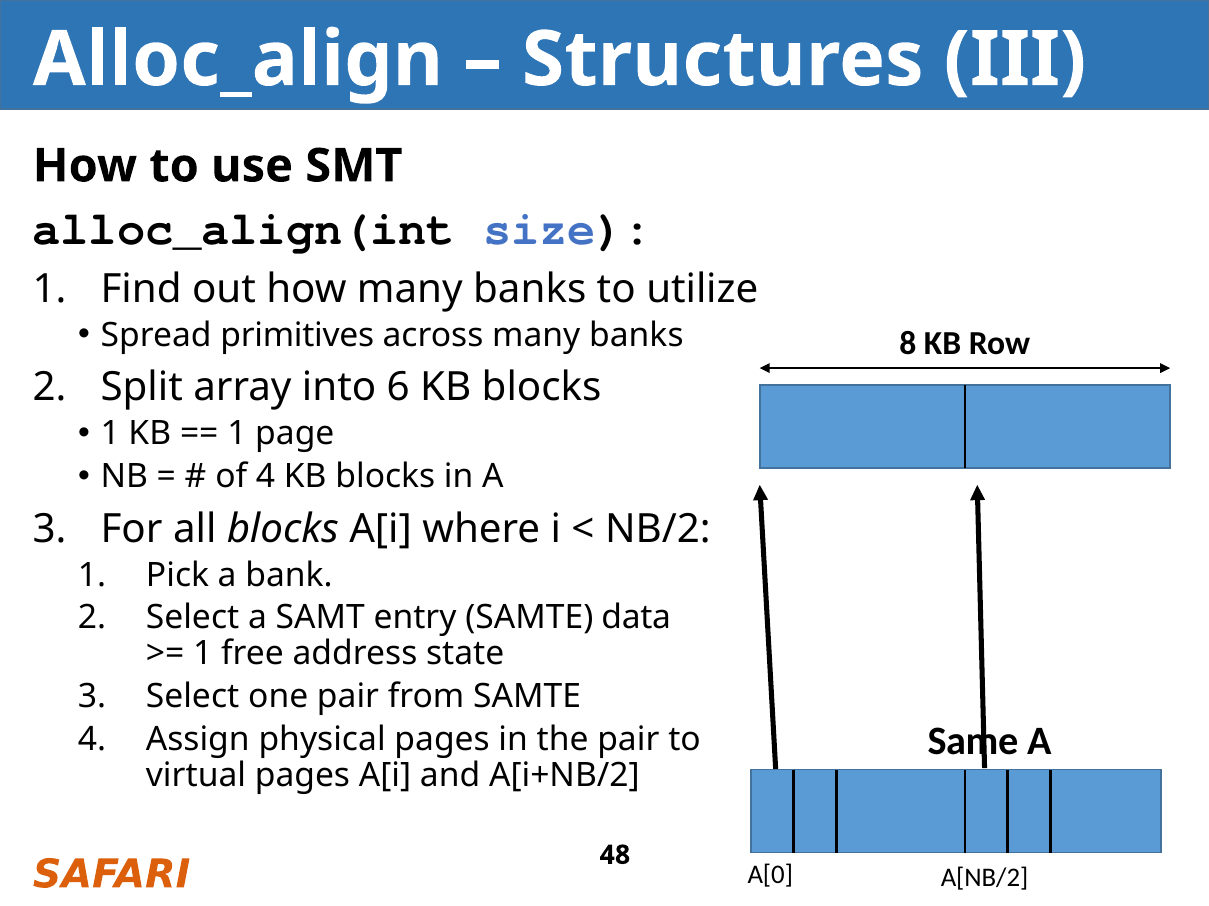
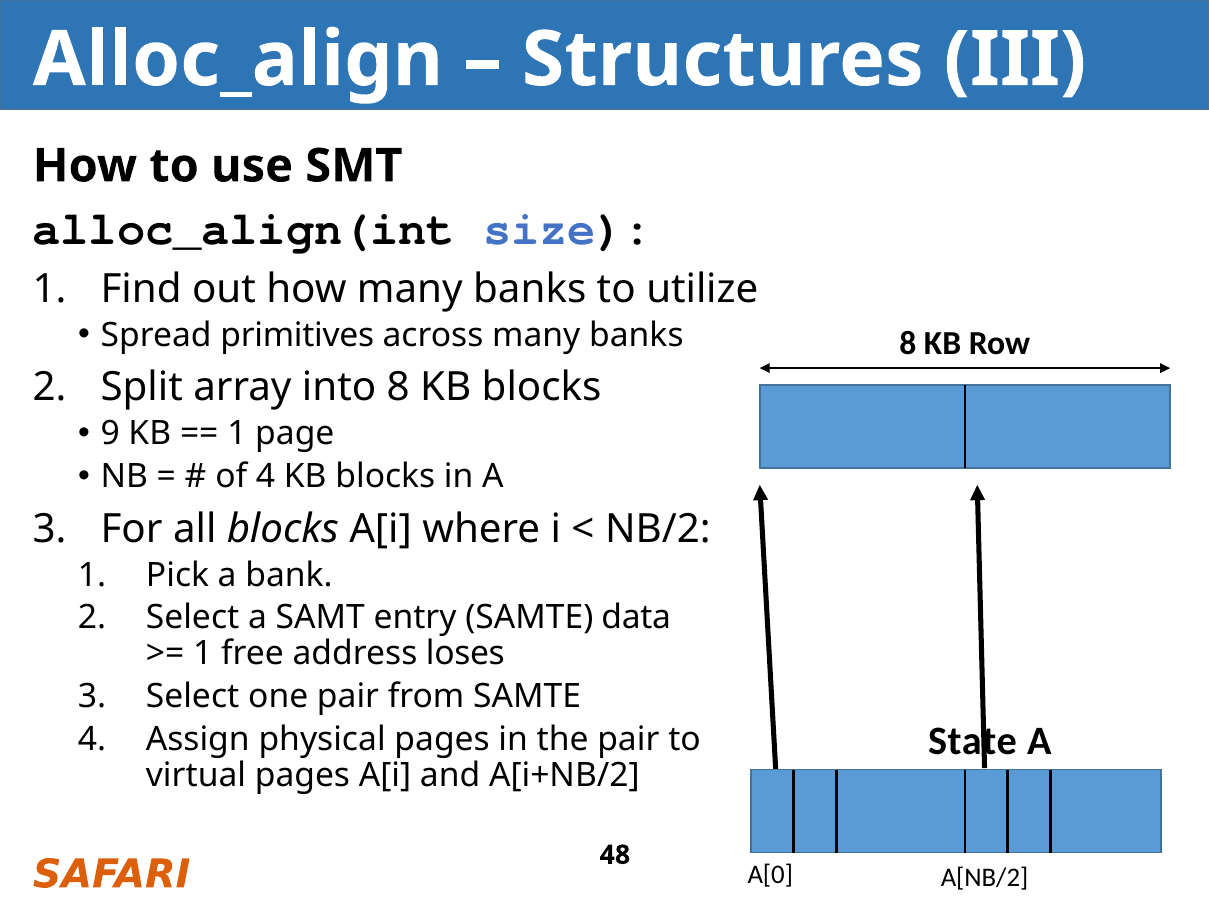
into 6: 6 -> 8 (398, 388)
1: 1 -> 9 (110, 434)
state: state -> loses (465, 654)
Same: Same -> State (973, 741)
